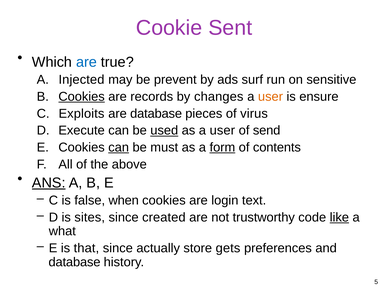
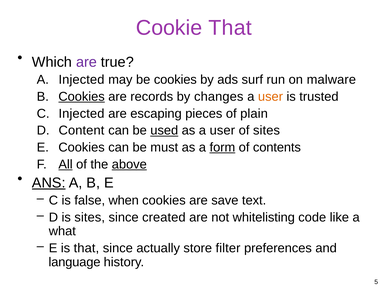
Cookie Sent: Sent -> That (230, 28)
are colour: blue -> purple (86, 62)
be prevent: prevent -> cookies (175, 80)
sensitive: sensitive -> malware (331, 80)
ensure: ensure -> trusted (319, 97)
C Exploits: Exploits -> Injected (81, 113)
are database: database -> escaping (156, 113)
virus: virus -> plain (254, 113)
Execute: Execute -> Content (81, 130)
of send: send -> sites (266, 130)
can underline: present -> none (119, 147)
All underline: none -> present (65, 164)
above underline: none -> present (129, 164)
login: login -> save (225, 200)
trustworthy: trustworthy -> whitelisting (264, 217)
like underline: present -> none (339, 217)
gets: gets -> filter (228, 248)
database: database -> language (75, 262)
